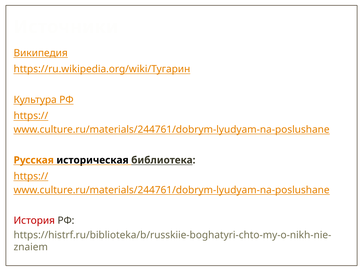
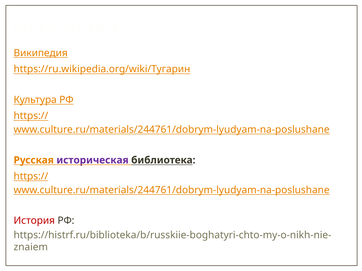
историческая colour: black -> purple (93, 160)
